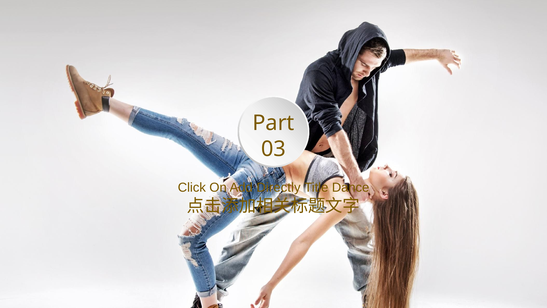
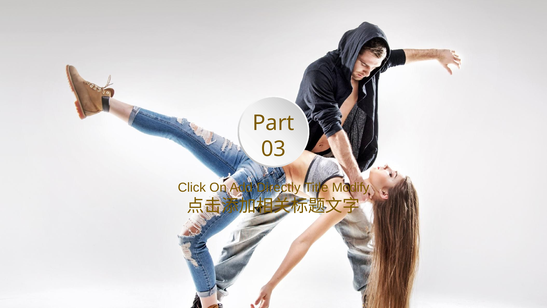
Dance: Dance -> Modify (351, 188)
